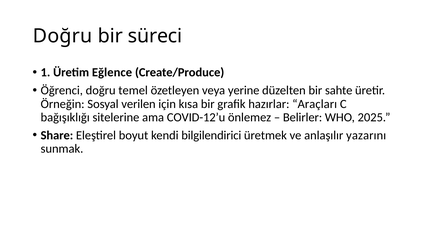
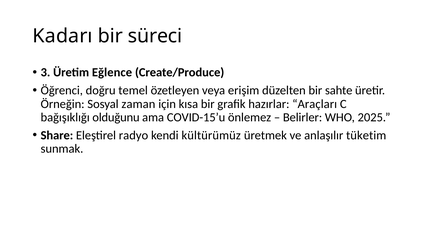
Doğru: Doğru -> Kadarı (63, 36)
1: 1 -> 3 (45, 72)
yerine: yerine -> erişim (244, 90)
verilen: verilen -> zaman (138, 104)
sitelerine: sitelerine -> olduğunu (116, 117)
COVID-12’u: COVID-12’u -> COVID-15’u (196, 117)
boyut: boyut -> radyo (134, 135)
bilgilendirici: bilgilendirici -> kültürümüz (211, 135)
yazarını: yazarını -> tüketim (366, 135)
